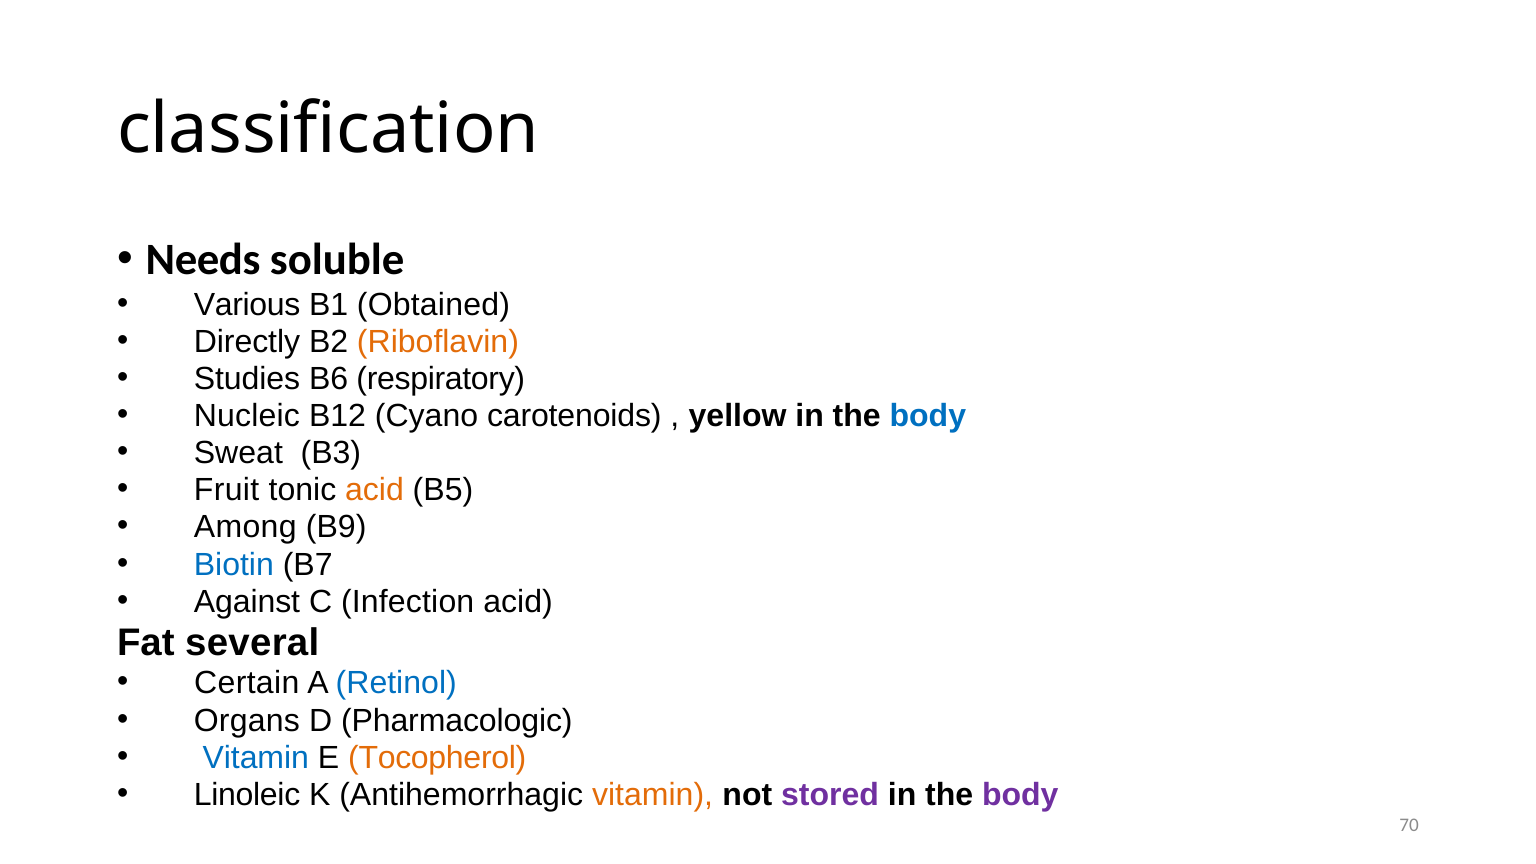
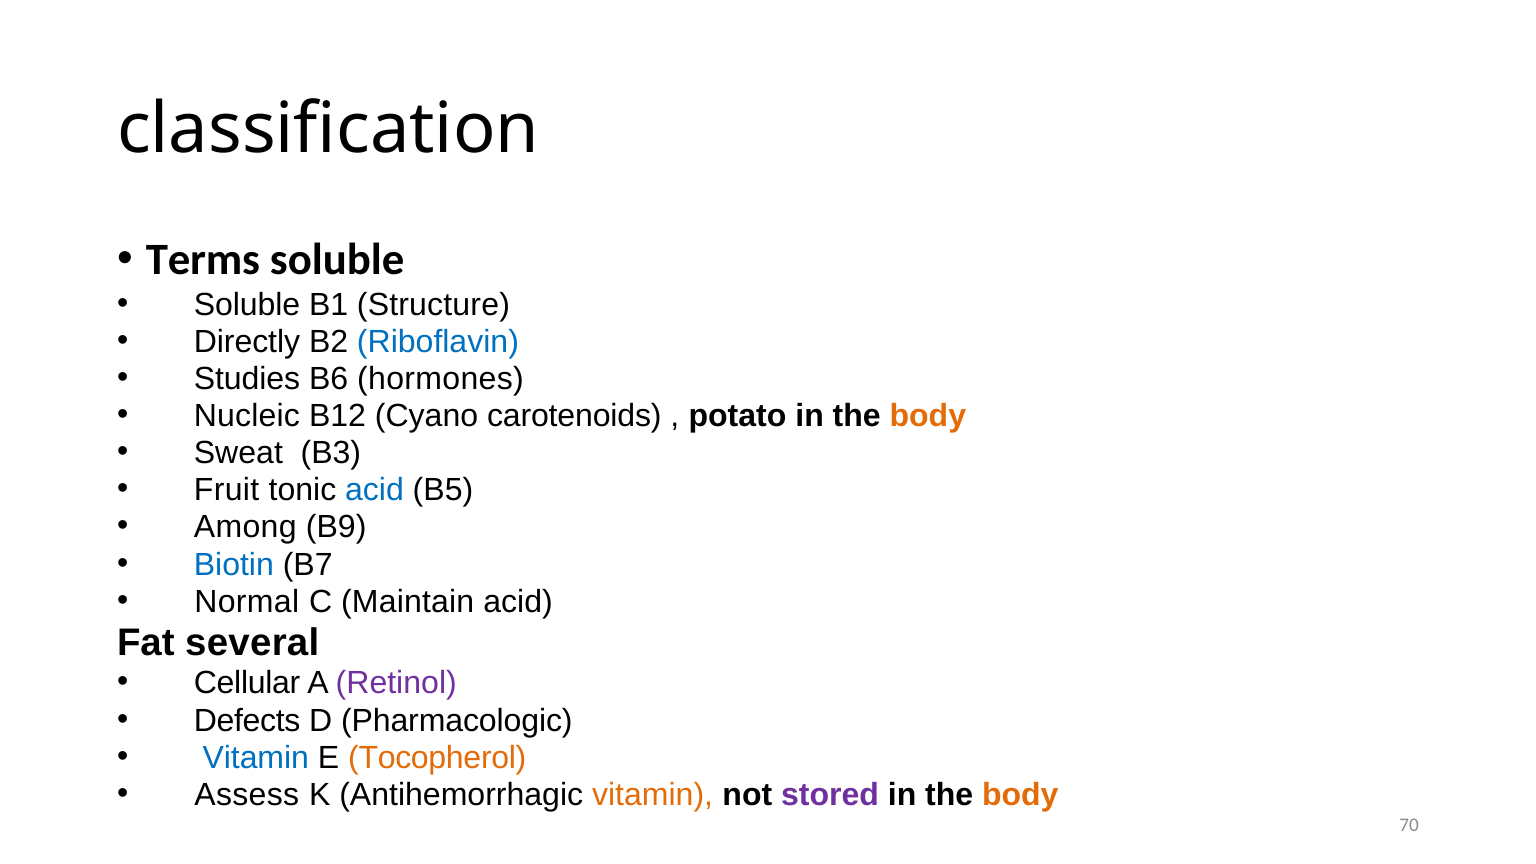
Needs: Needs -> Terms (203, 260)
Various: Various -> Soluble (247, 305)
Obtained: Obtained -> Structure (433, 305)
Riboflavin colour: orange -> blue (438, 342)
respiratory: respiratory -> hormones (440, 379)
yellow: yellow -> potato (738, 416)
body colour: blue -> orange (928, 416)
acid colour: orange -> blue (375, 490)
Against: Against -> Normal (247, 602)
Infection: Infection -> Maintain (408, 602)
Certain: Certain -> Cellular (247, 683)
Retinol colour: blue -> purple (396, 683)
Organs: Organs -> Defects (247, 721)
Linoleic: Linoleic -> Assess (247, 795)
body colour: purple -> orange (1020, 795)
